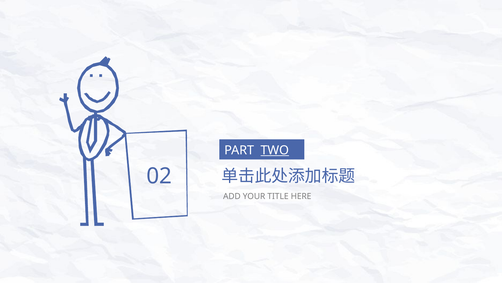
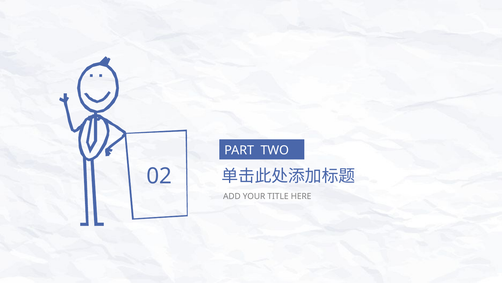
TWO underline: present -> none (275, 150)
